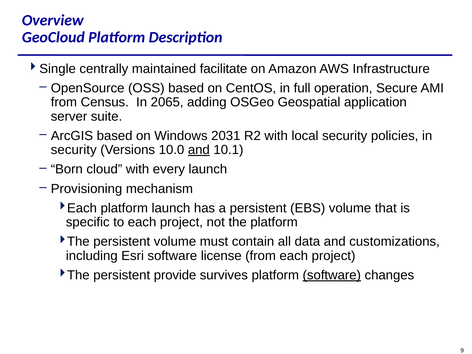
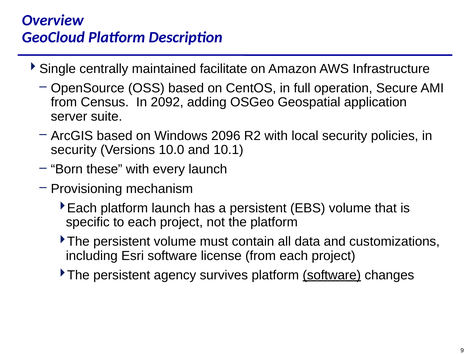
2065: 2065 -> 2092 (167, 102)
2031: 2031 -> 2096 (226, 136)
and underline: present -> none (199, 150)
cloud: cloud -> these (104, 169)
provide: provide -> agency (175, 275)
